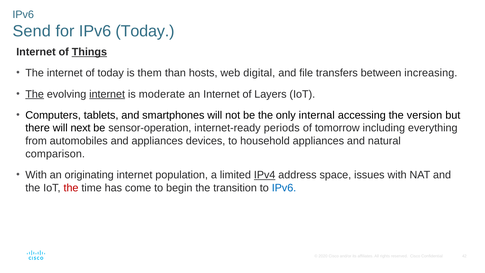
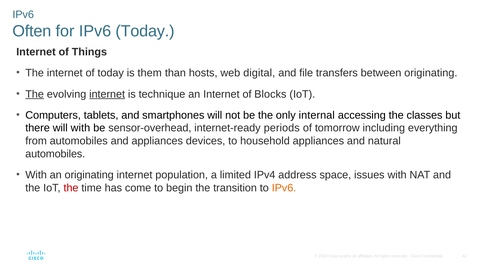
Send: Send -> Often (32, 31)
Things underline: present -> none (89, 52)
between increasing: increasing -> originating (431, 73)
moderate: moderate -> technique (162, 94)
Layers: Layers -> Blocks (270, 94)
version: version -> classes (425, 115)
will next: next -> with (80, 128)
sensor-operation: sensor-operation -> sensor-overhead (150, 128)
comparison: comparison -> automobiles (55, 154)
IPv4 underline: present -> none (265, 175)
IPv6 colour: blue -> orange (284, 188)
